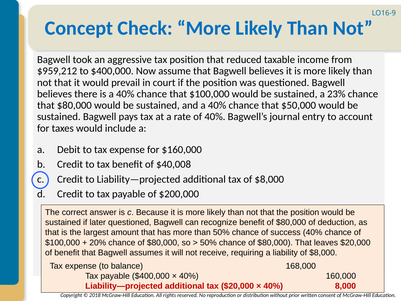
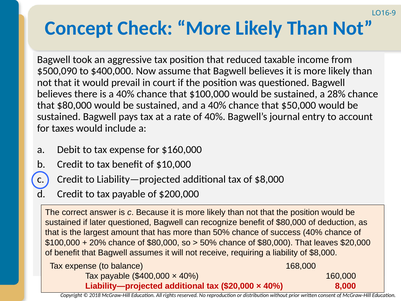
$959,212: $959,212 -> $500,090 (57, 71)
23%: 23% -> 28% (336, 94)
$40,008: $40,008 -> $10,000 (174, 164)
